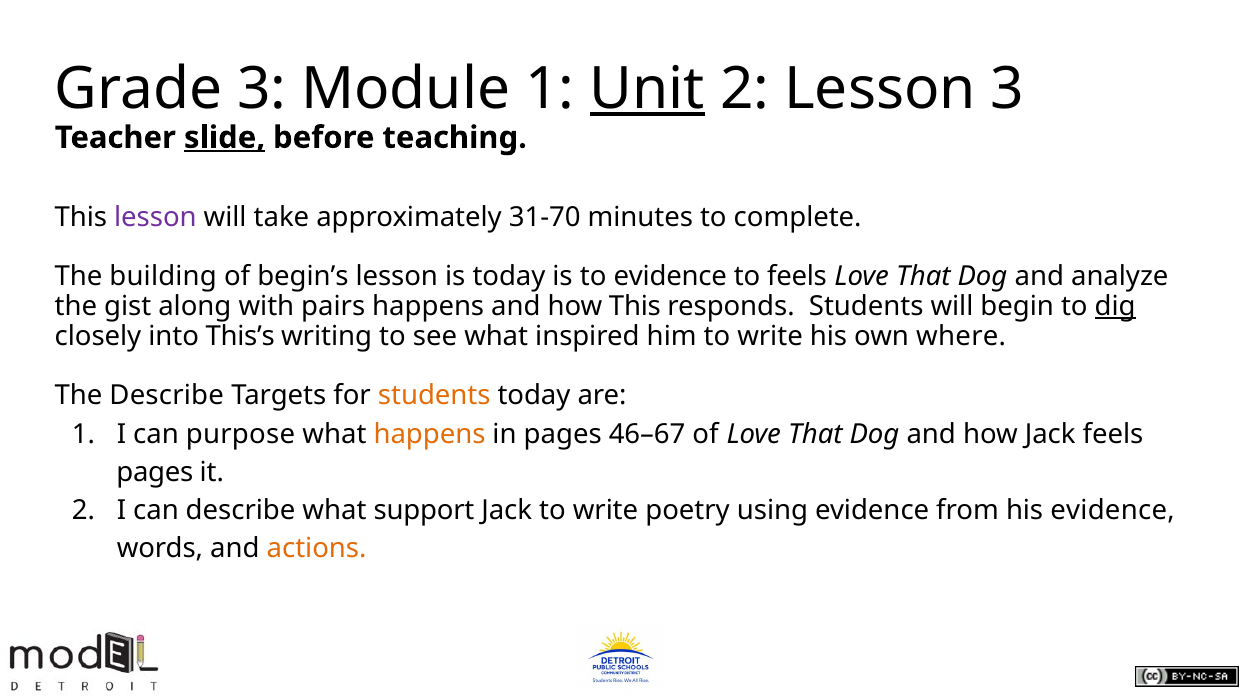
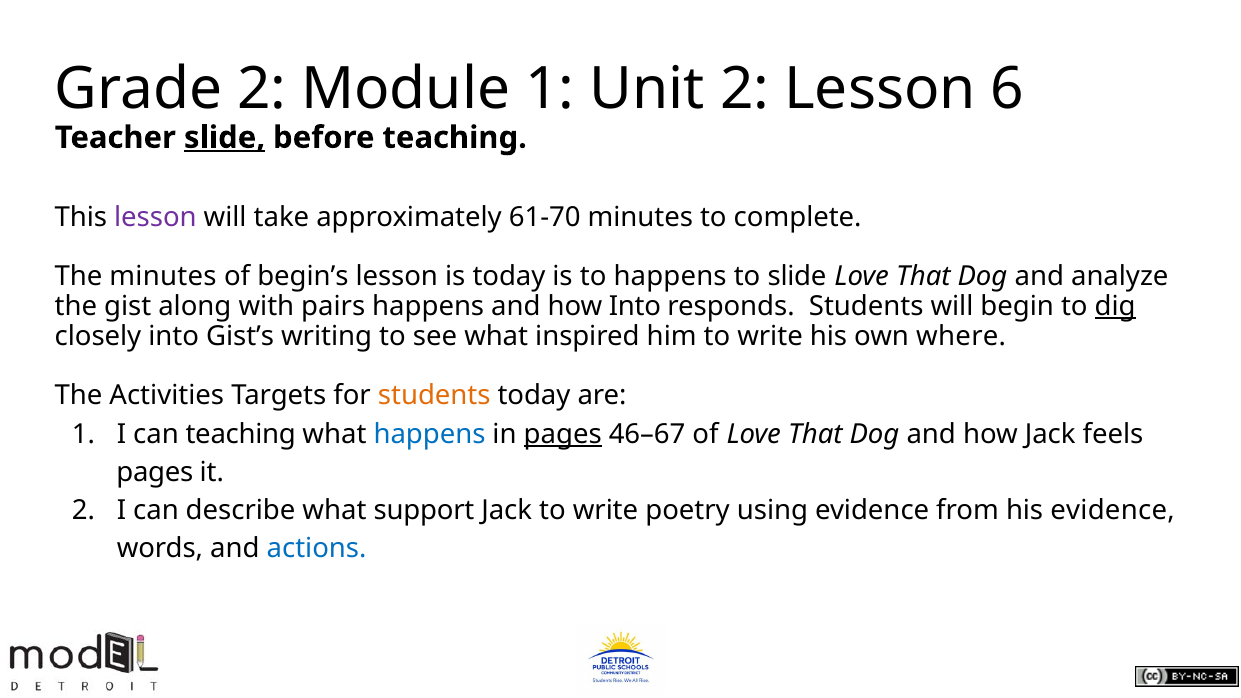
Grade 3: 3 -> 2 (262, 89)
Unit underline: present -> none (647, 89)
Lesson 3: 3 -> 6 (1008, 89)
31-70: 31-70 -> 61-70 (545, 217)
The building: building -> minutes (163, 277)
to evidence: evidence -> happens (670, 277)
to feels: feels -> slide (797, 277)
how This: This -> Into (635, 306)
This’s: This’s -> Gist’s (240, 336)
The Describe: Describe -> Activities (167, 396)
can purpose: purpose -> teaching (241, 434)
happens colour: orange -> blue (430, 434)
pages underline: none -> present (563, 434)
actions colour: orange -> blue (317, 548)
